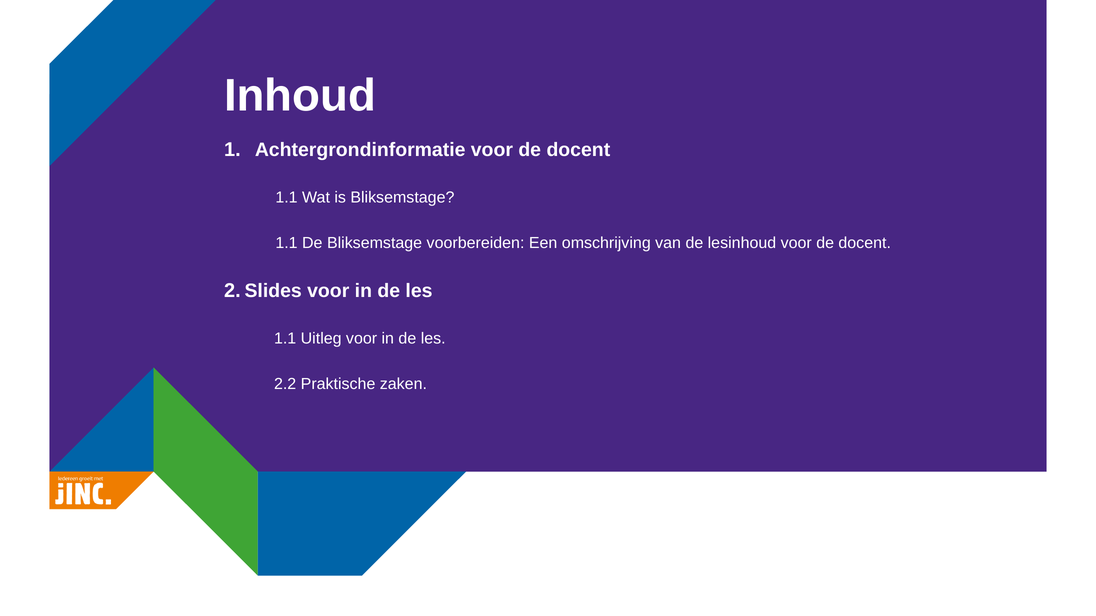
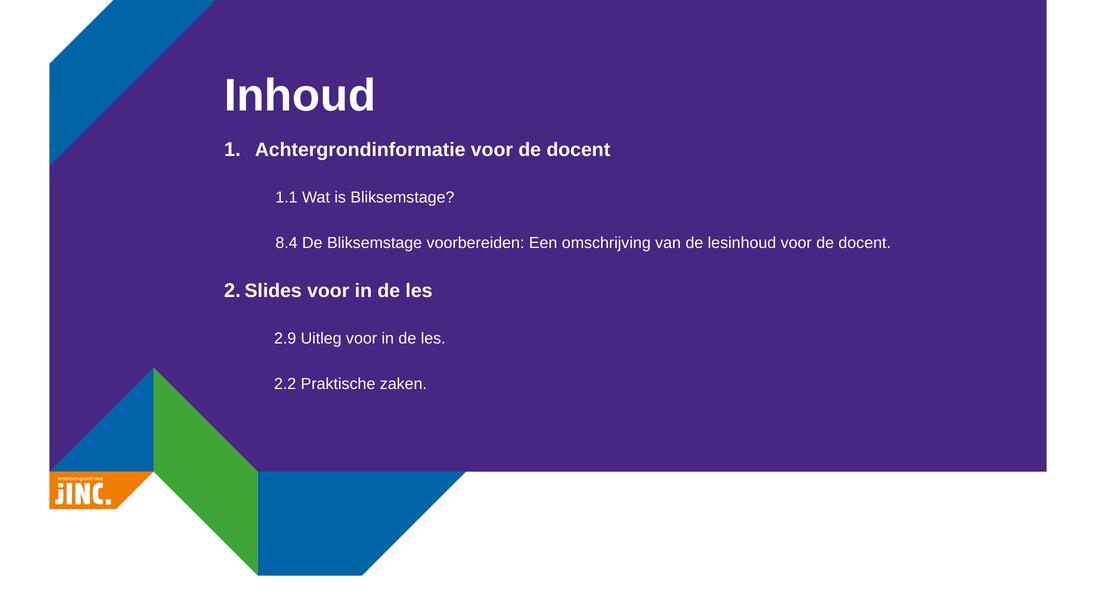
1.1: 1.1 -> 8.4 (287, 243)
1.1: 1.1 -> 2.9 (285, 339)
